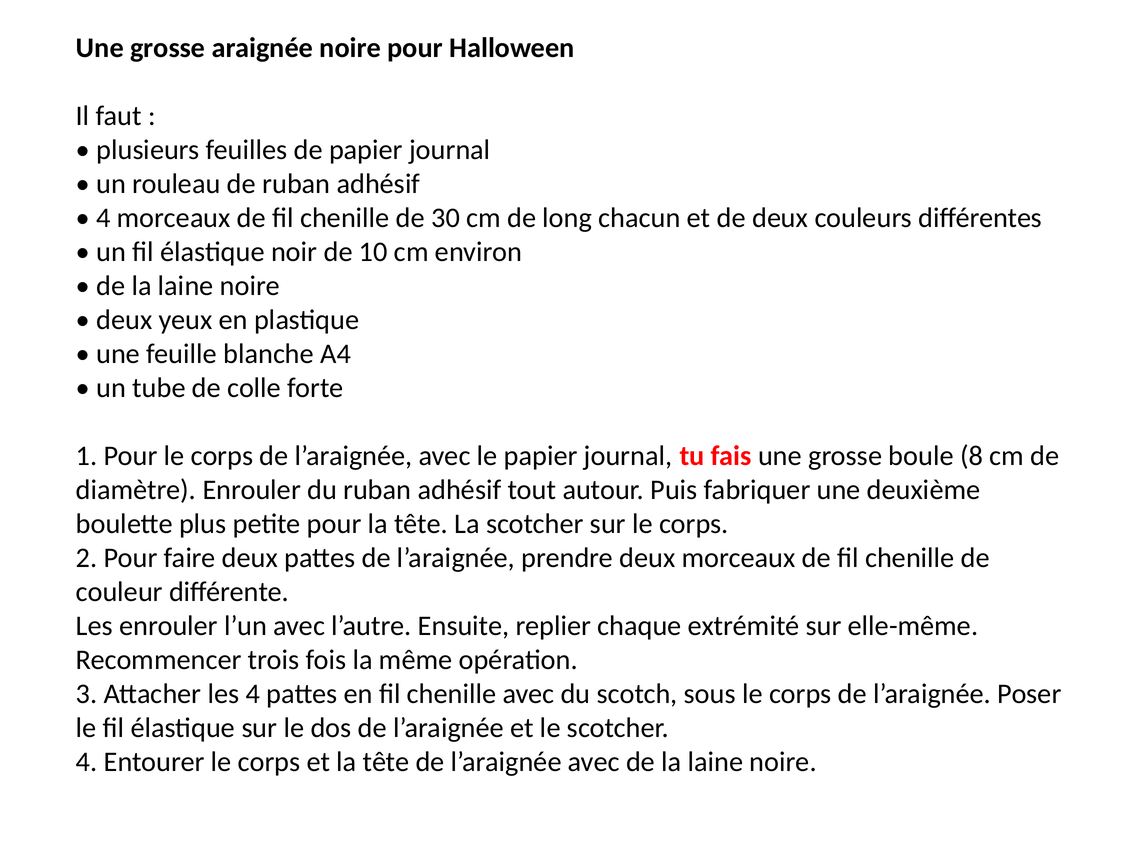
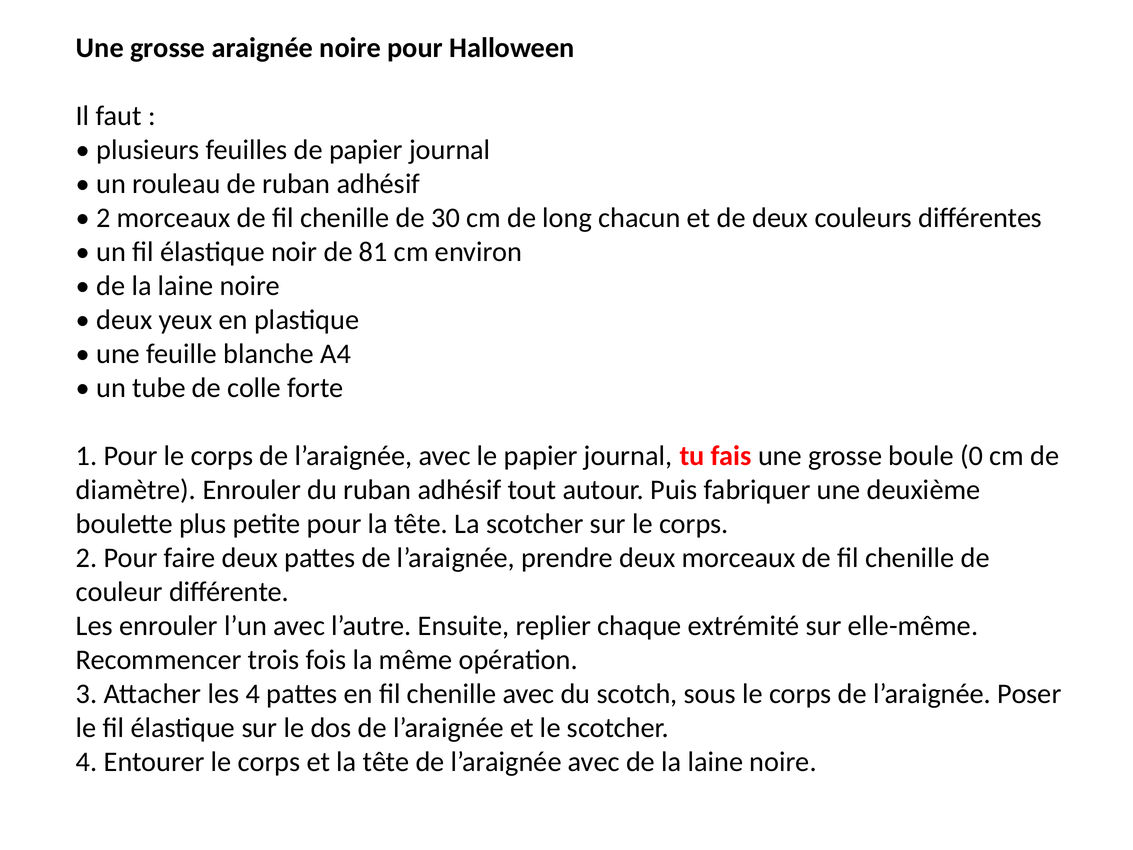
4: 4 -> 2 (103, 218)
10: 10 -> 81 (373, 252)
8: 8 -> 0 (972, 456)
